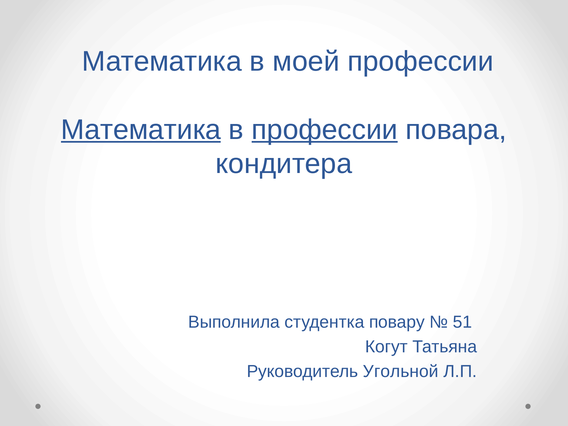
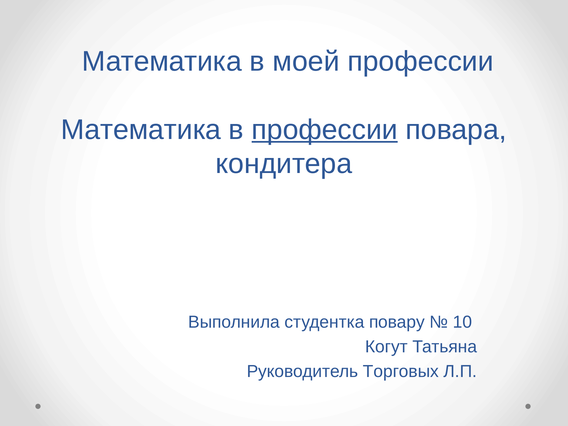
Математика underline: present -> none (141, 130)
51: 51 -> 10 (462, 322)
Угольной: Угольной -> Торговых (401, 371)
